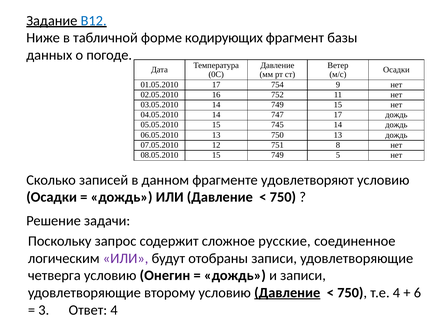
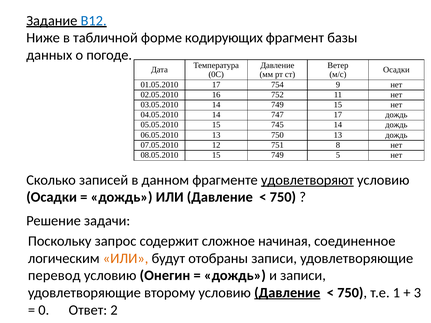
удовлетворяют underline: none -> present (307, 180)
русские: русские -> начиная (285, 241)
ИЛИ colour: purple -> orange (126, 258)
четверга: четверга -> перевод (54, 276)
т.е 4: 4 -> 1 (396, 293)
6: 6 -> 3 (417, 293)
3: 3 -> 0 (44, 310)
Ответ 4: 4 -> 2 (114, 310)
